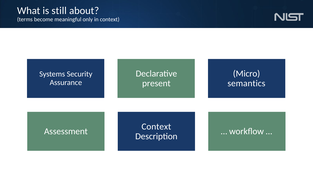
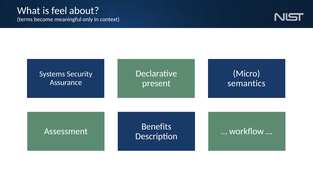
still: still -> feel (59, 11)
Context: Context -> Benefits (156, 127)
